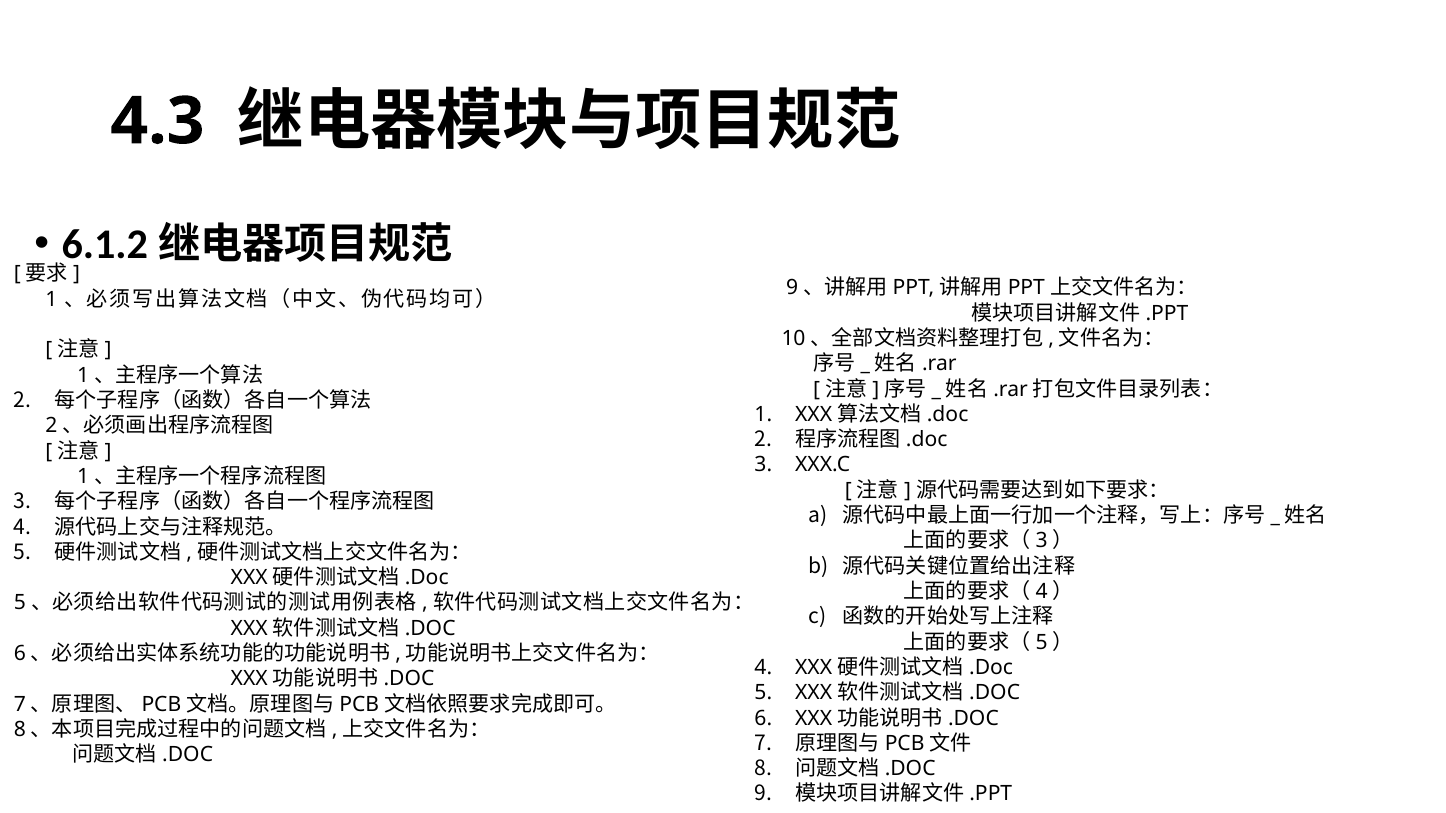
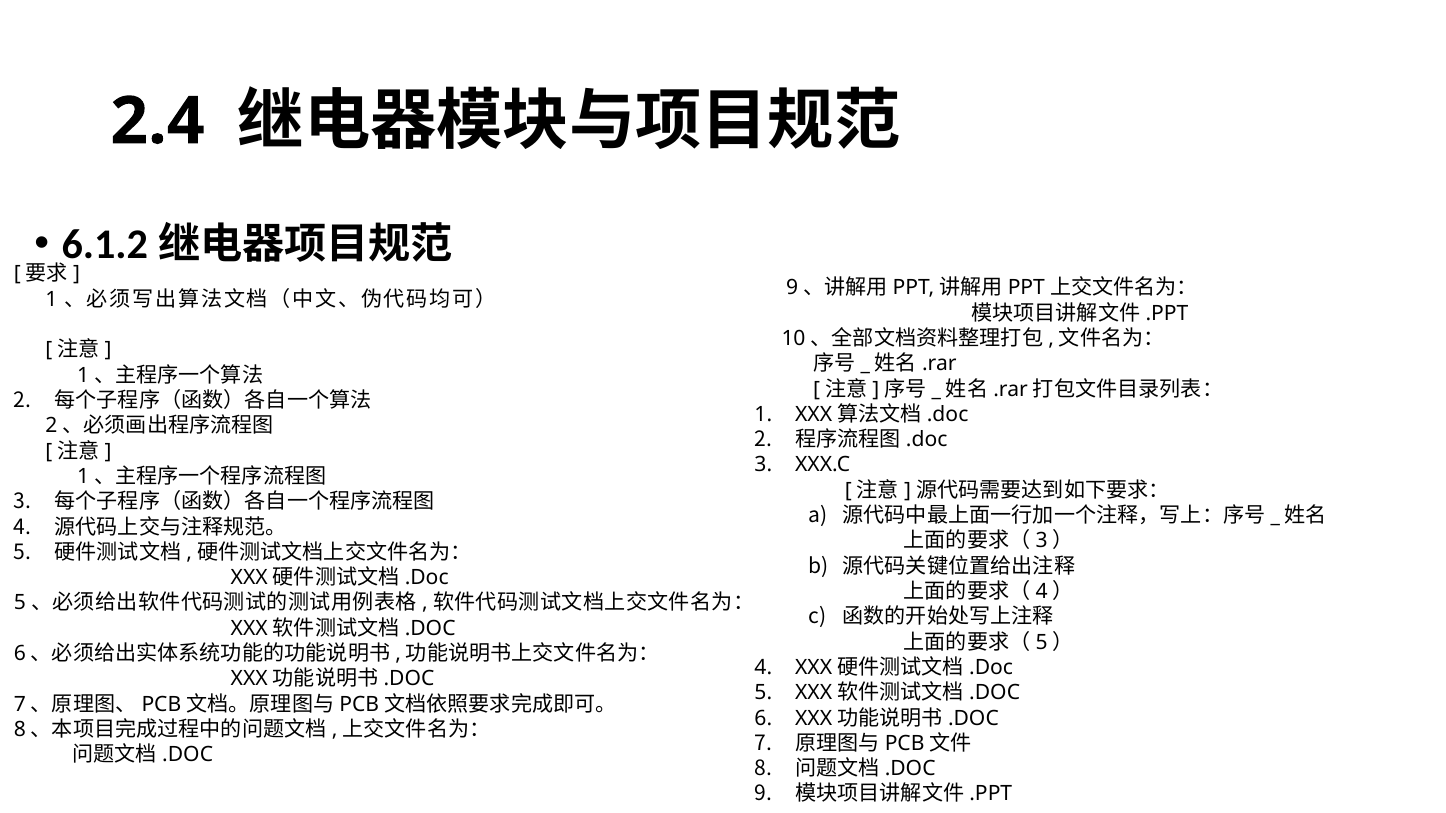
4.3: 4.3 -> 2.4 (157, 121)
